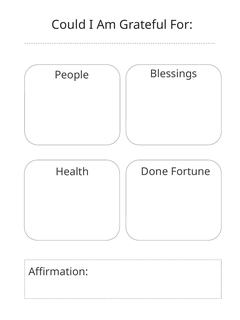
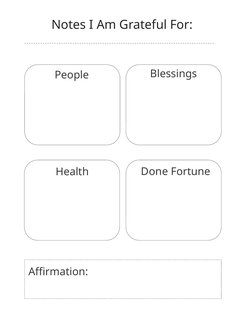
Could: Could -> Notes (69, 25)
